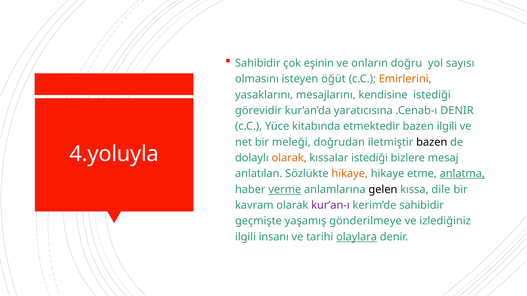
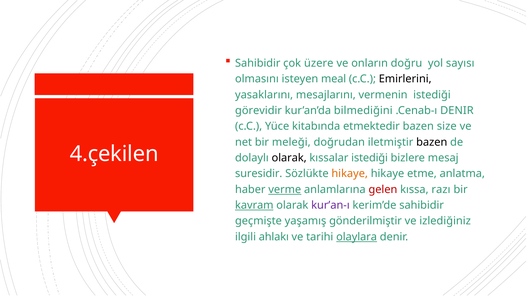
eşinin: eşinin -> üzere (319, 63)
öğüt: öğüt -> meal (334, 79)
Emirlerini colour: orange -> black (405, 79)
kendisine: kendisine -> vermenin (383, 95)
yaratıcısına: yaratıcısına -> bilmediğini (363, 111)
bazen ilgili: ilgili -> size (447, 127)
4.yoluyla: 4.yoluyla -> 4.çekilen (114, 154)
olarak colour: orange -> black (289, 158)
anlatılan: anlatılan -> suresidir (259, 174)
anlatma underline: present -> none (462, 174)
gelen colour: black -> red (383, 190)
dile: dile -> razı (441, 190)
kavram underline: none -> present (254, 206)
gönderilmeye: gönderilmeye -> gönderilmiştir (366, 221)
insanı: insanı -> ahlakı (274, 237)
